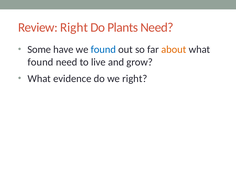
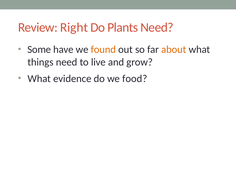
found colour: blue -> orange (103, 50)
found: found -> things (41, 62)
we right: right -> food (135, 79)
